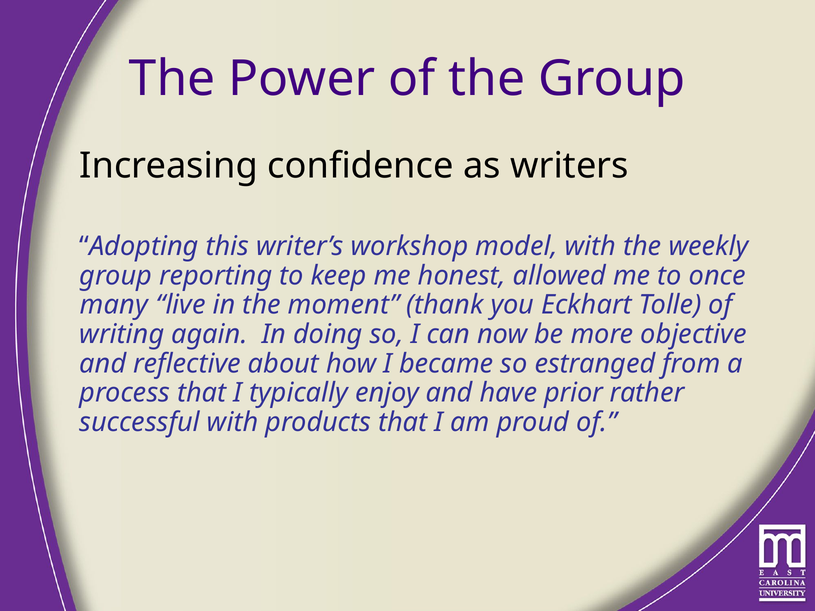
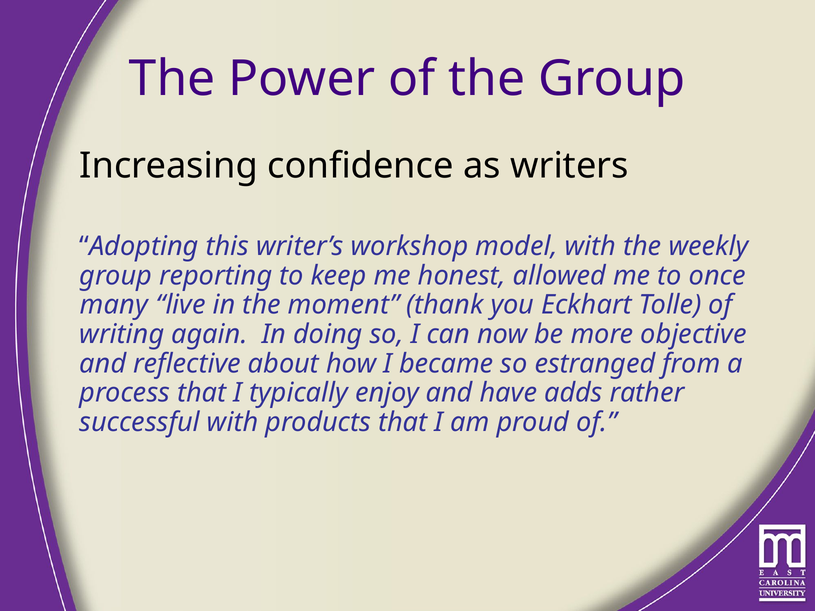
prior: prior -> adds (573, 393)
